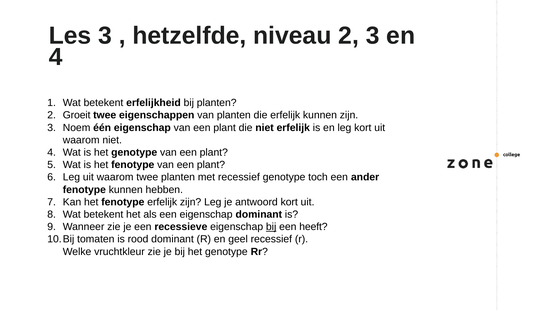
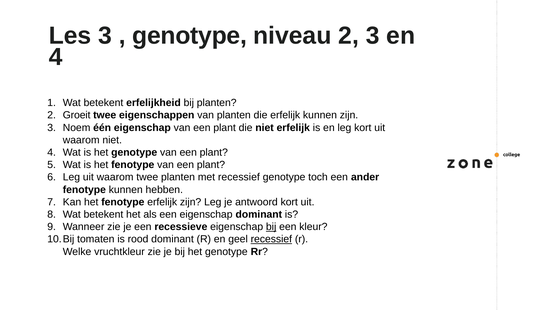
hetzelfde: hetzelfde -> genotype (190, 36)
heeft: heeft -> kleur (313, 227)
recessief underline: none -> present (271, 240)
